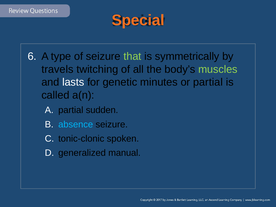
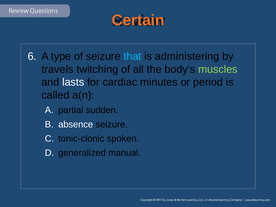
Special: Special -> Certain (138, 20)
that colour: light green -> light blue (132, 56)
symmetrically: symmetrically -> administering (187, 56)
genetic: genetic -> cardiac (120, 82)
or partial: partial -> period (208, 82)
absence colour: light blue -> white (76, 124)
